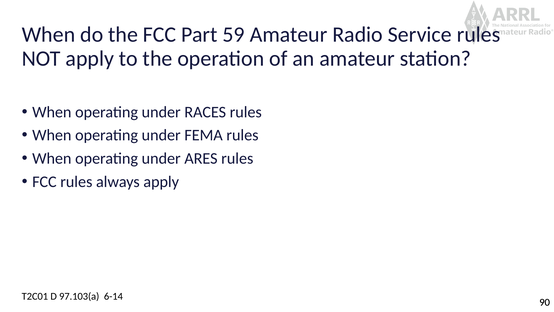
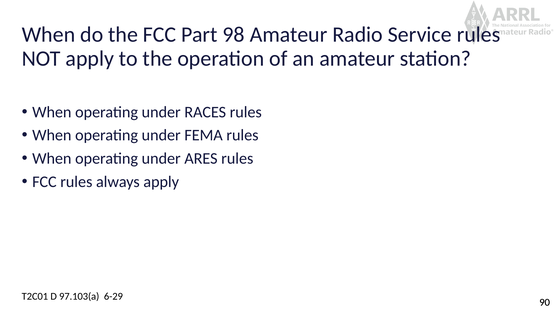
59: 59 -> 98 (234, 35)
6-14: 6-14 -> 6-29 (113, 296)
